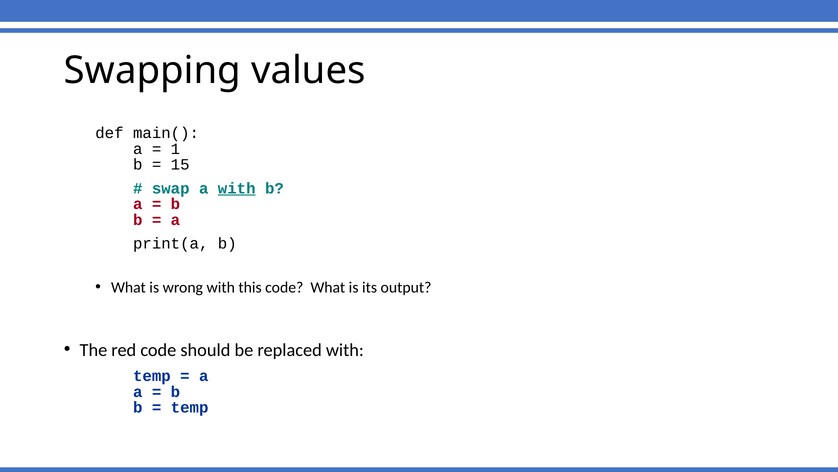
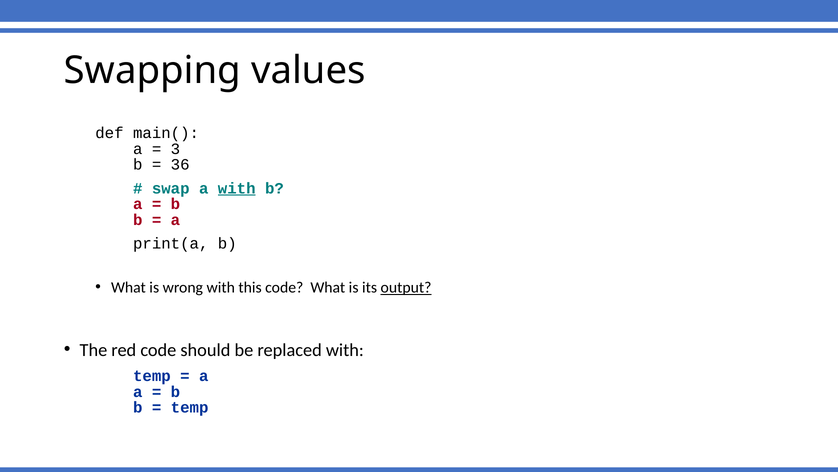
1: 1 -> 3 (175, 149)
15: 15 -> 36 (180, 165)
output underline: none -> present (406, 287)
